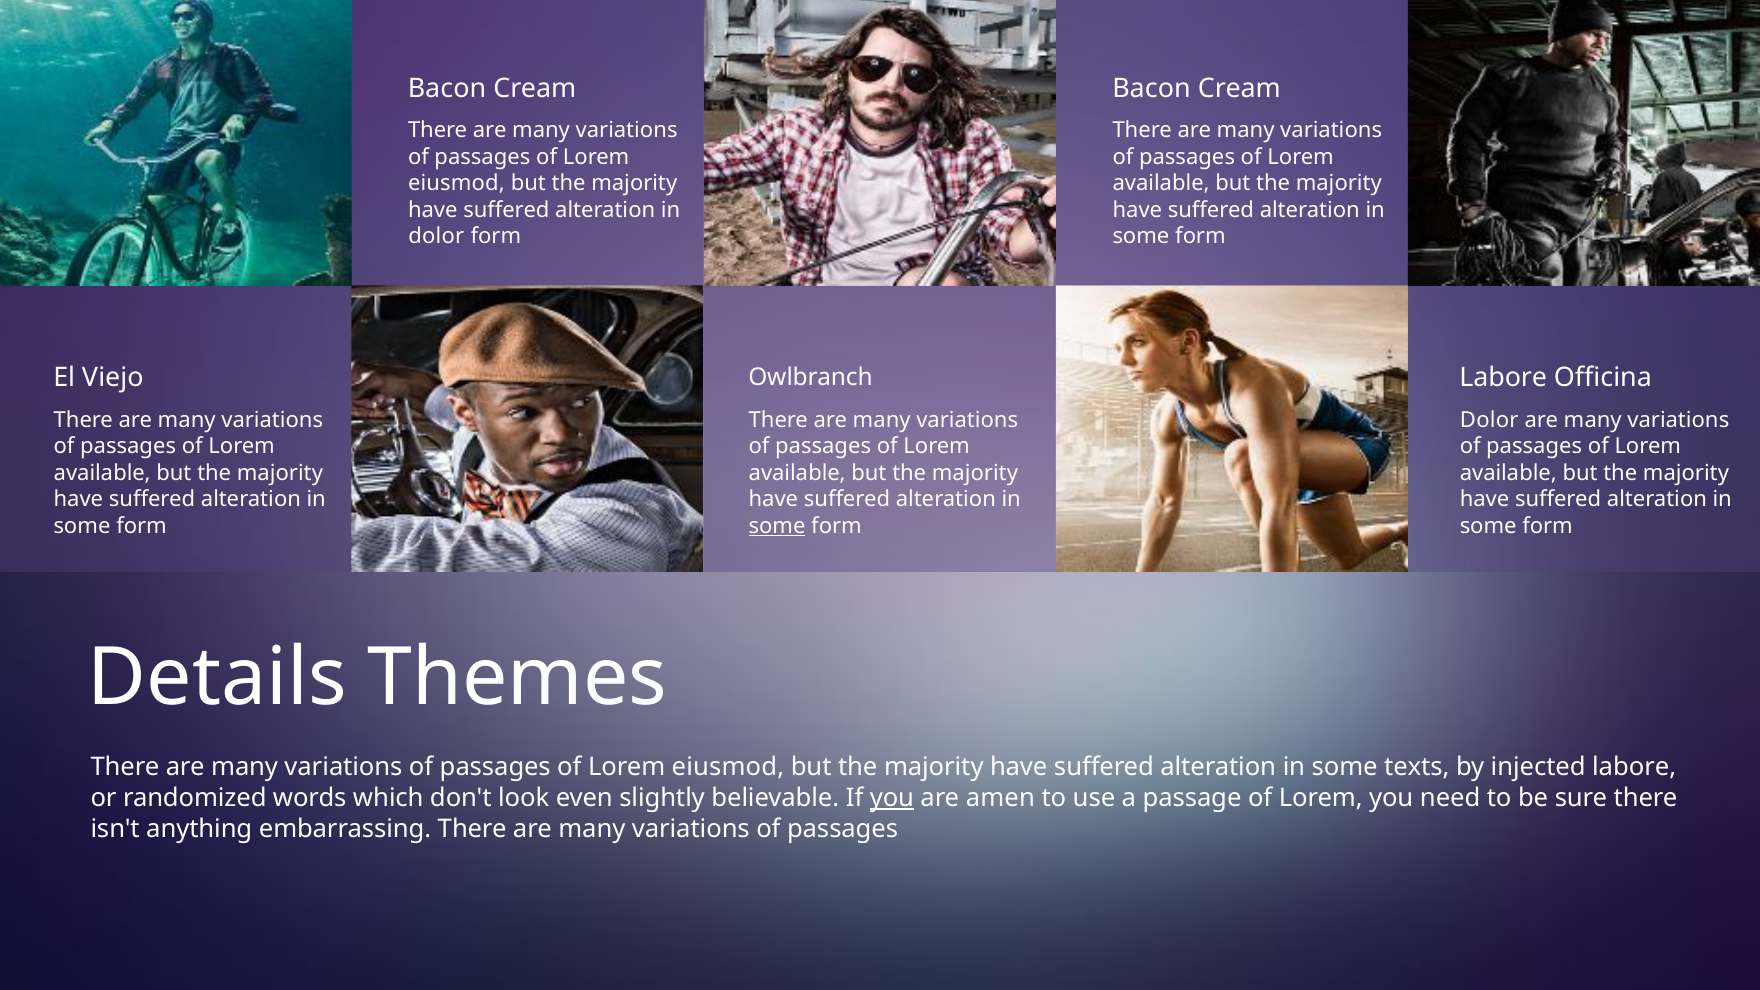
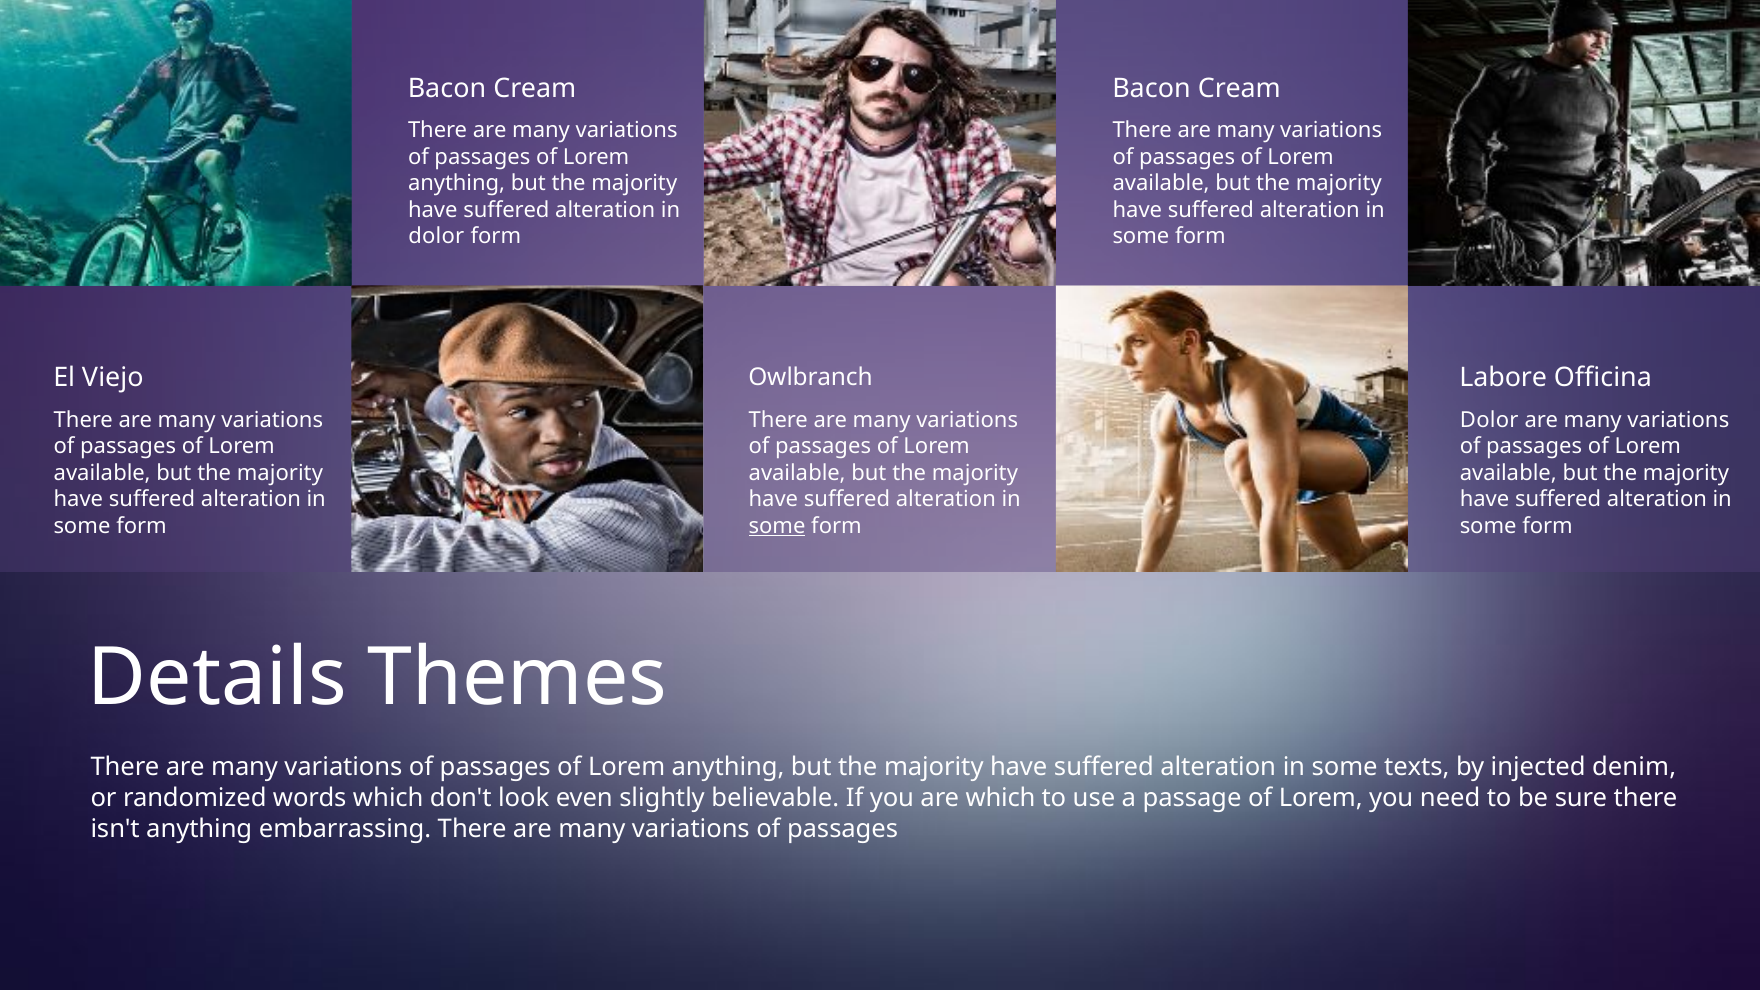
eiusmod: eiusmod -> anything (457, 184)
eiusmod: eiusmod -> anything (728, 767)
injected labore: labore -> denim (1634, 767)
you underline: present -> none (892, 798)
are amen: amen -> which (1001, 798)
